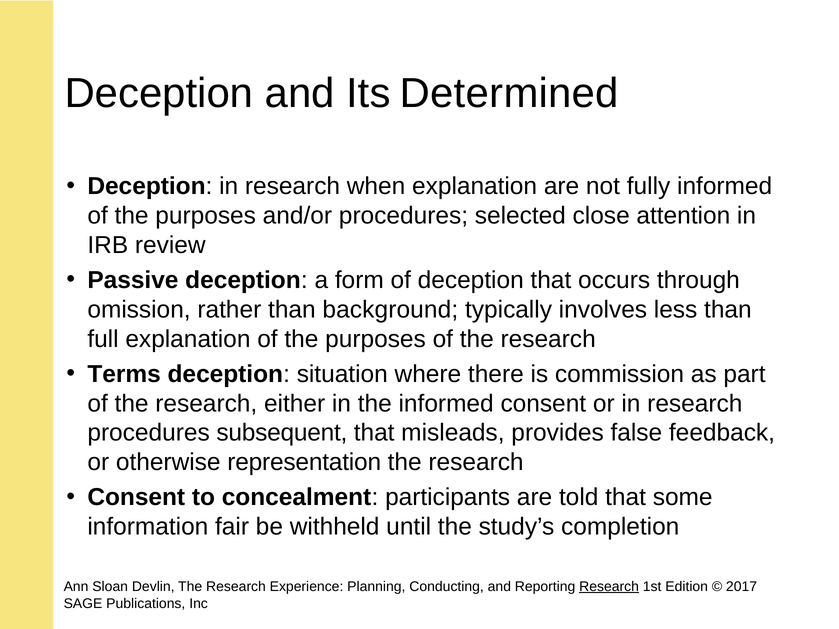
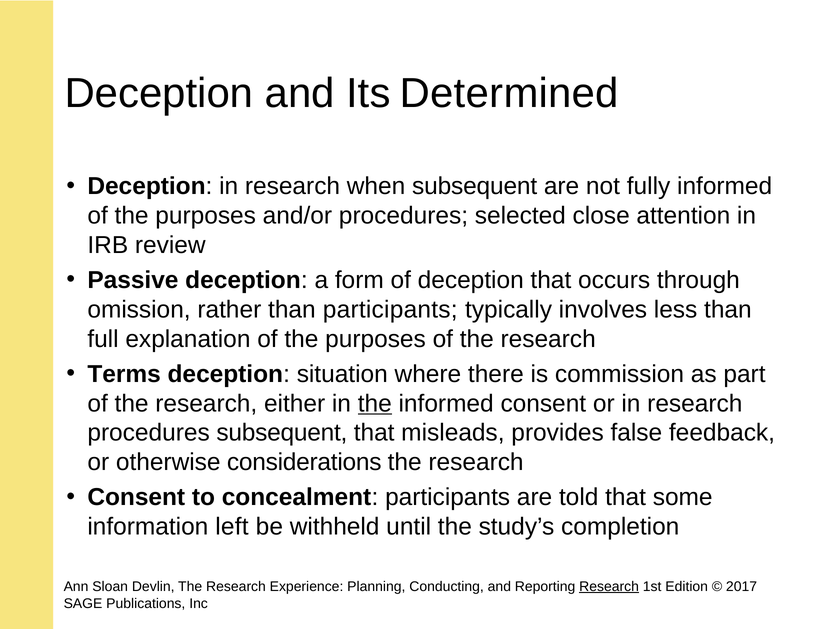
when explanation: explanation -> subsequent (475, 186)
than background: background -> participants (390, 310)
the underline: none -> present (375, 404)
representation: representation -> considerations (304, 462)
fair: fair -> left (232, 527)
